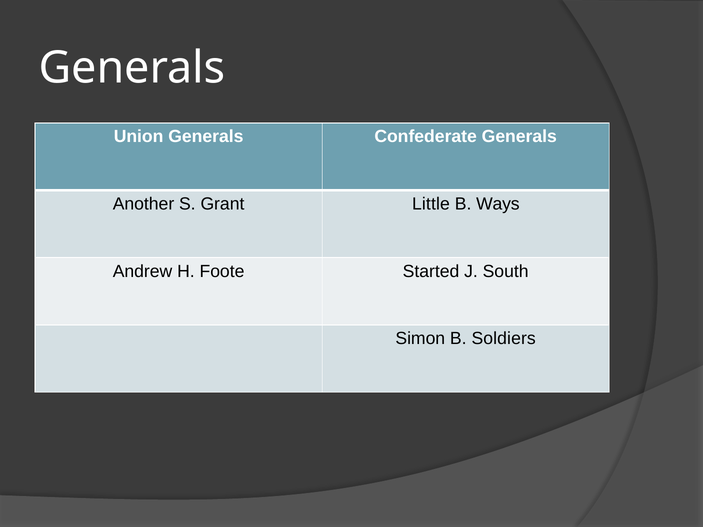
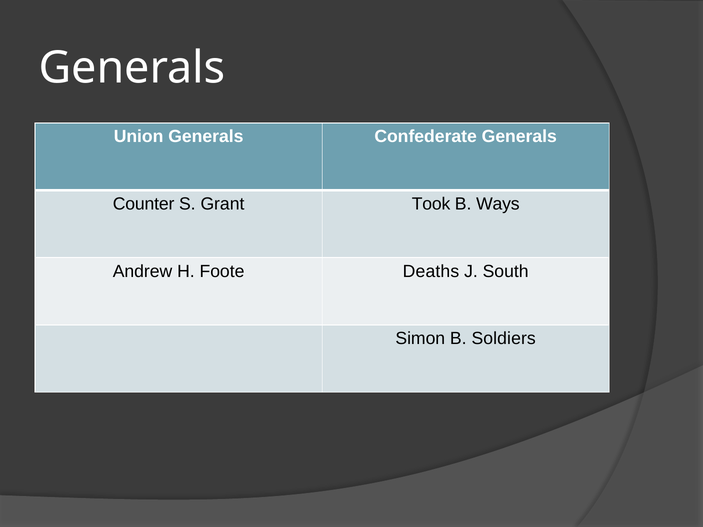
Another: Another -> Counter (144, 204)
Little: Little -> Took (431, 204)
Started: Started -> Deaths (431, 271)
